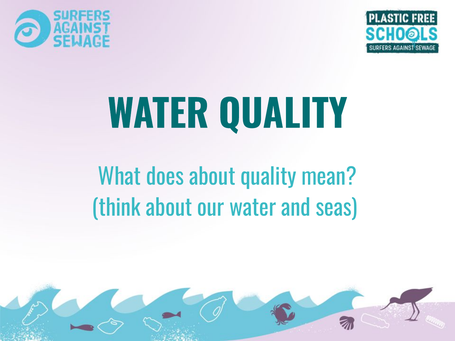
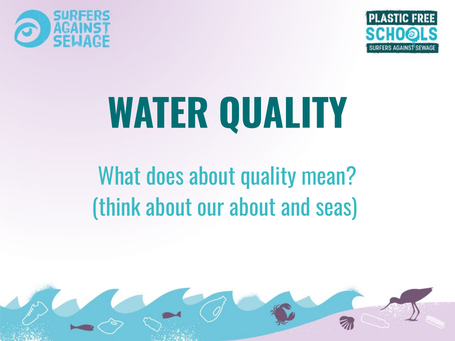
our water: water -> about (253, 208)
